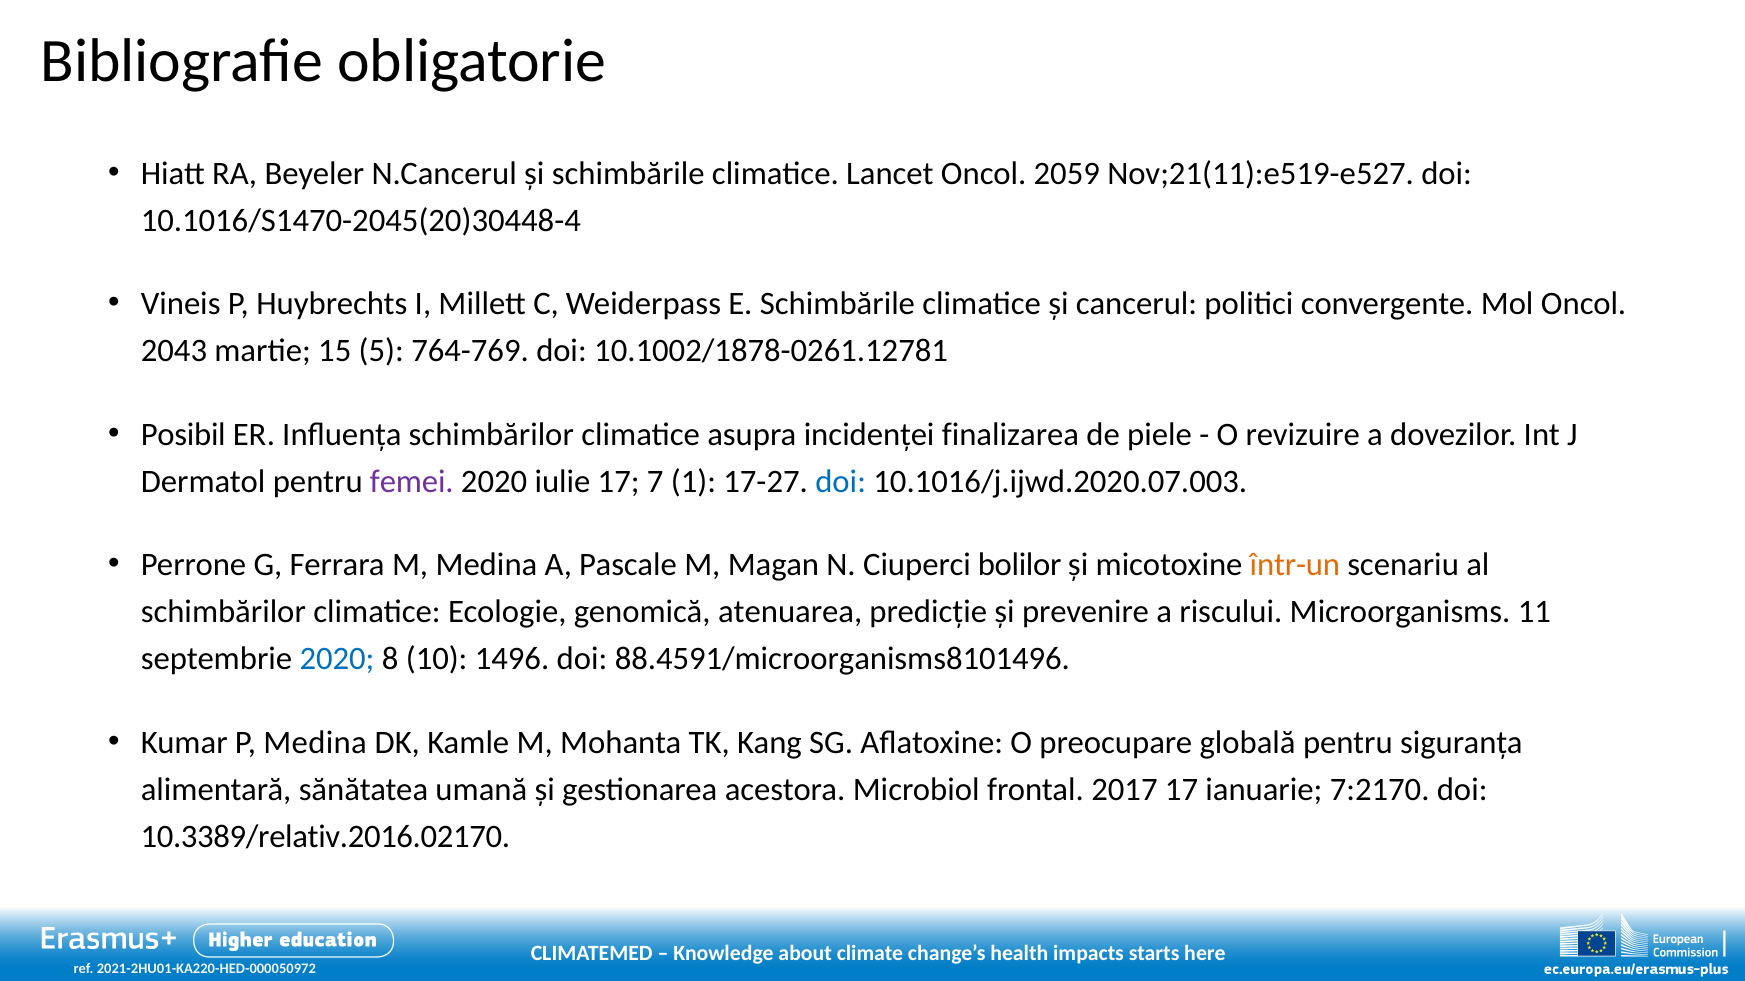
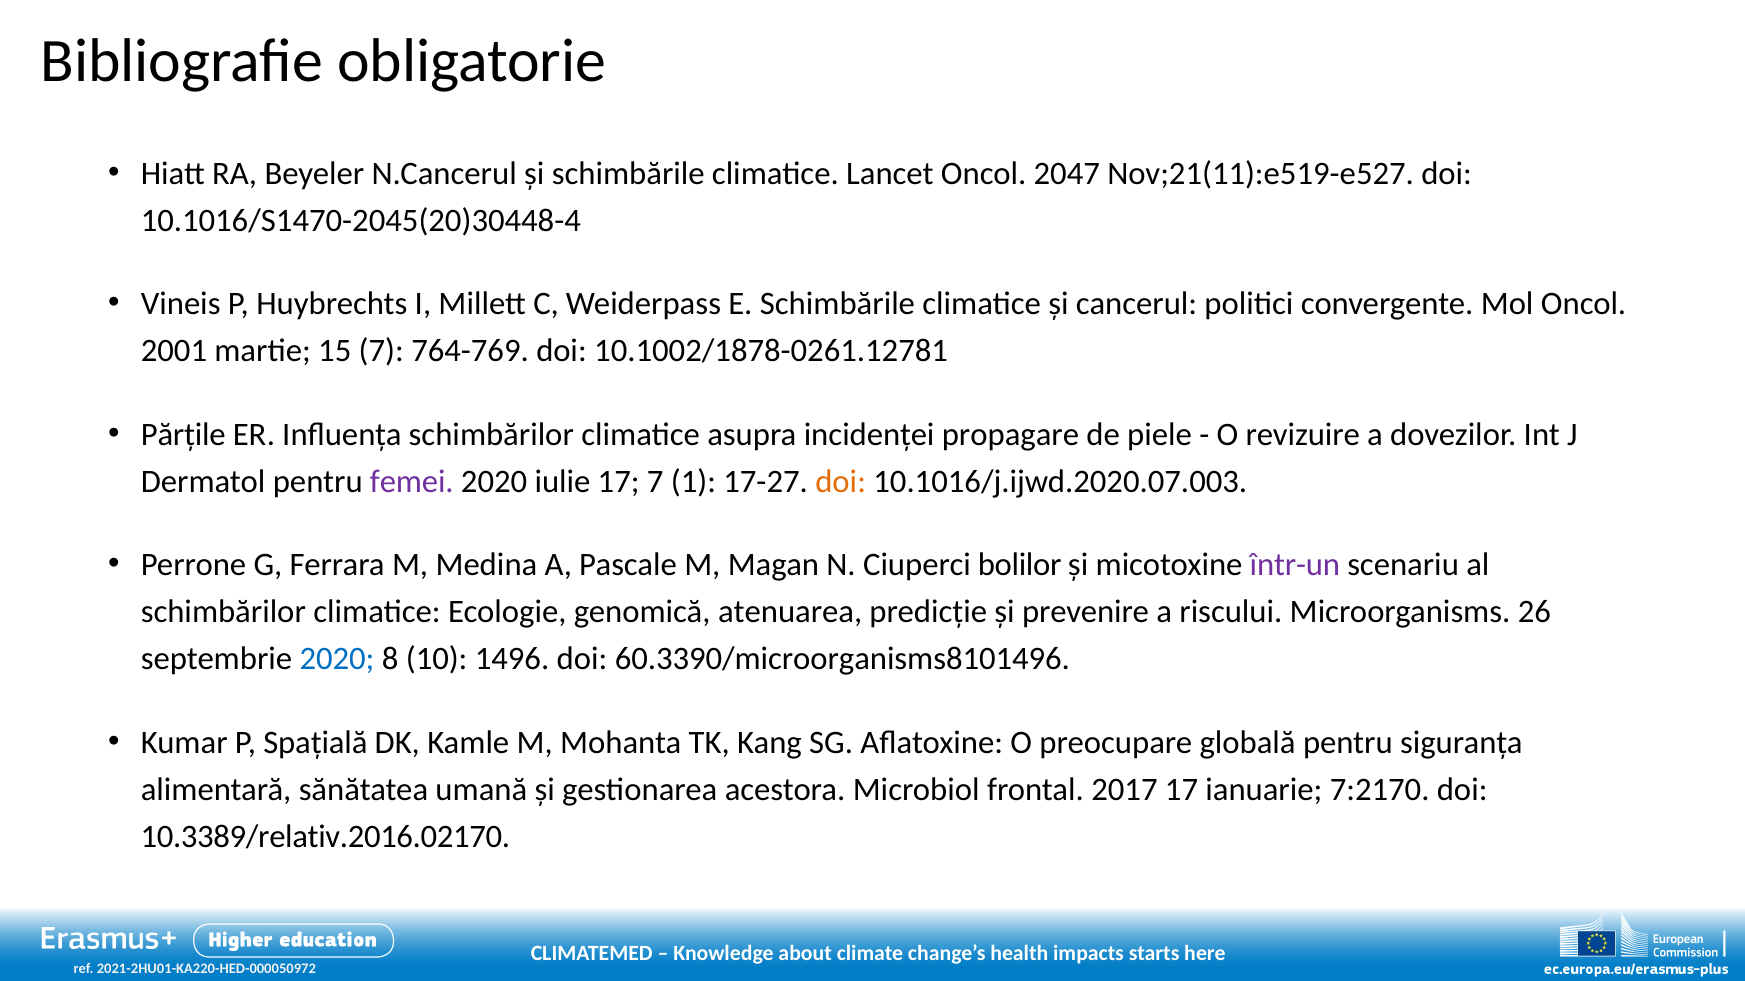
2059: 2059 -> 2047 (1067, 173)
2043: 2043 -> 2001 (174, 351)
15 5: 5 -> 7 (381, 351)
Posibil: Posibil -> Părțile (183, 434)
finalizarea: finalizarea -> propagare (1010, 434)
doi colour: blue -> orange (841, 482)
într-un colour: orange -> purple (1295, 565)
11: 11 -> 26 (1534, 612)
88.4591/microorganisms8101496: 88.4591/microorganisms8101496 -> 60.3390/microorganisms8101496 (842, 659)
P Medina: Medina -> Spațială (315, 743)
